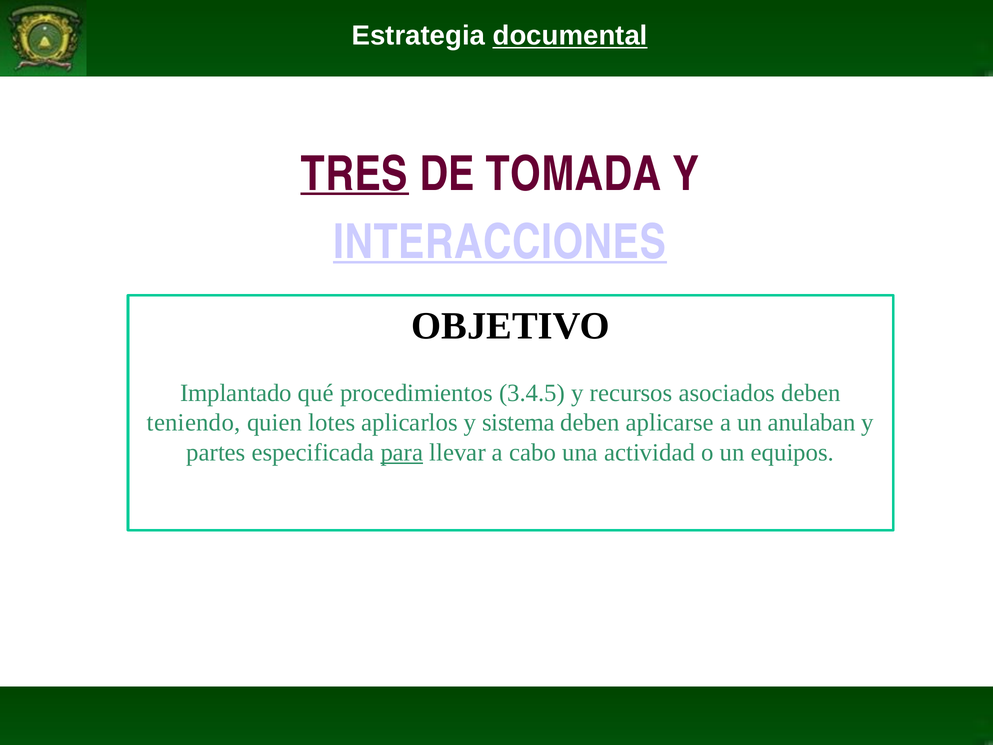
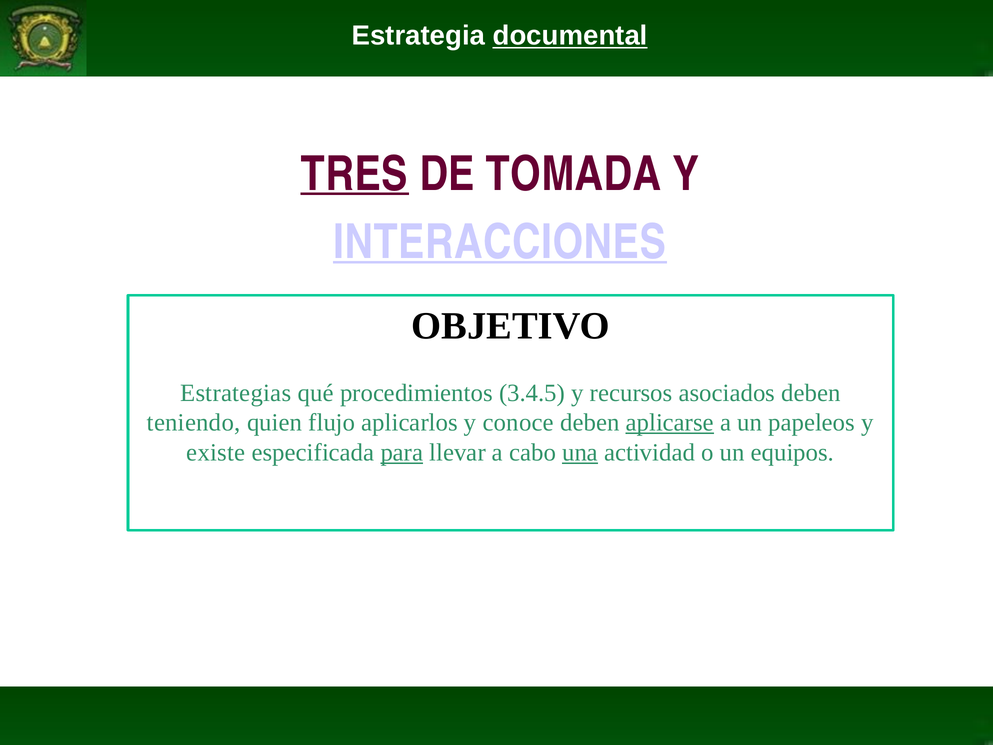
Implantado: Implantado -> Estrategias (236, 393)
lotes: lotes -> flujo (332, 423)
sistema: sistema -> conoce (518, 423)
aplicarse underline: none -> present (670, 423)
anulaban: anulaban -> papeleos (812, 423)
partes: partes -> existe (216, 452)
una underline: none -> present (580, 452)
